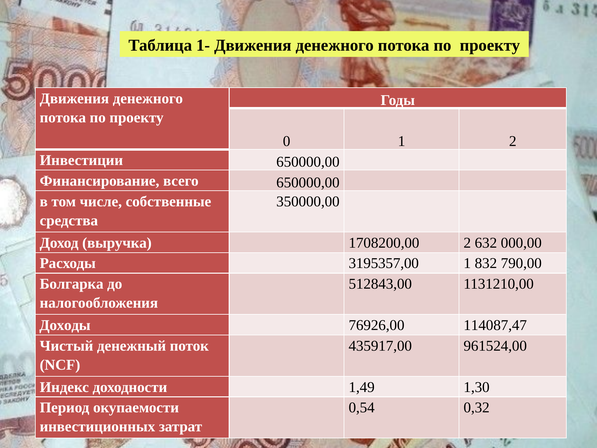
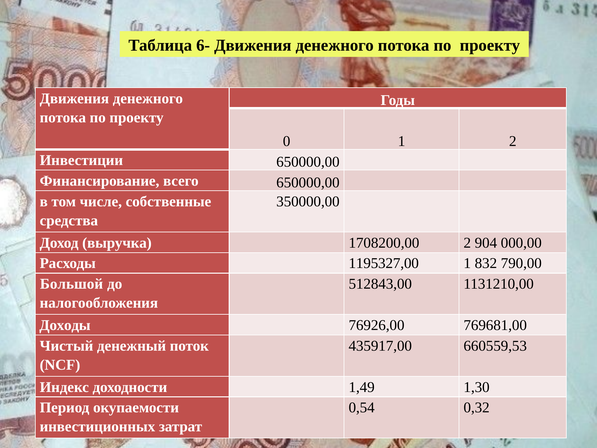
1-: 1- -> 6- (203, 45)
632: 632 -> 904 (486, 243)
3195357,00: 3195357,00 -> 1195327,00 (384, 263)
Болгарка: Болгарка -> Большой (72, 284)
114087,47: 114087,47 -> 769681,00 (495, 325)
961524,00: 961524,00 -> 660559,53 (495, 346)
